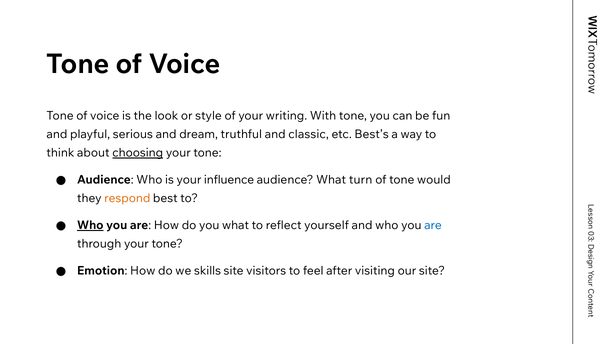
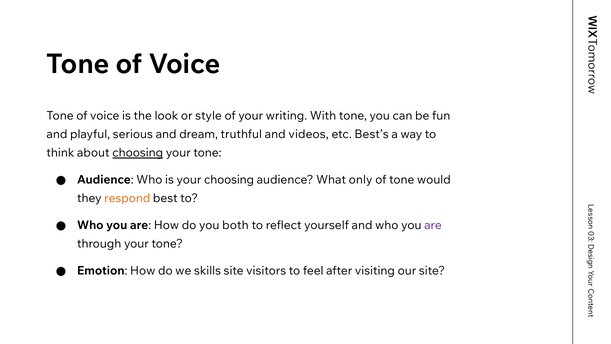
classic: classic -> videos (309, 134)
your influence: influence -> choosing (229, 180)
turn: turn -> only (361, 180)
Who underline: present -> none (90, 225)
you what: what -> both (235, 225)
are colour: blue -> purple (433, 225)
